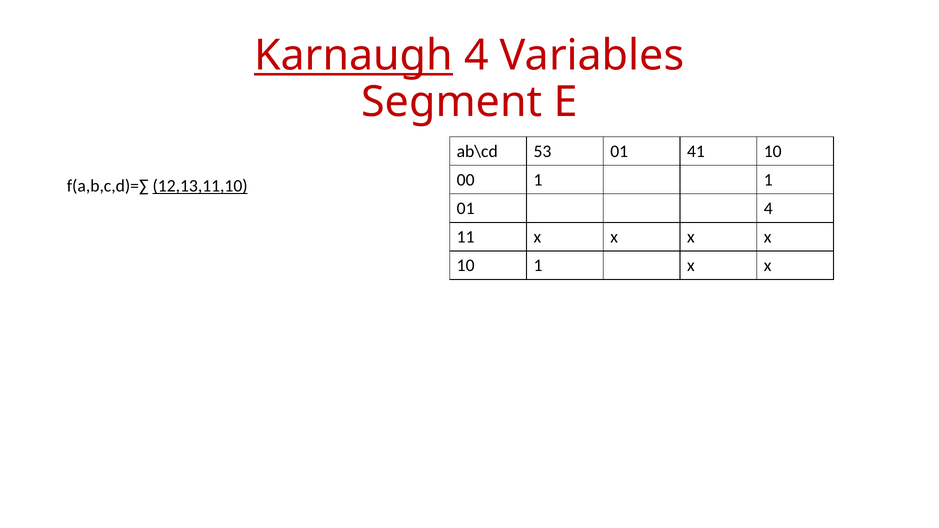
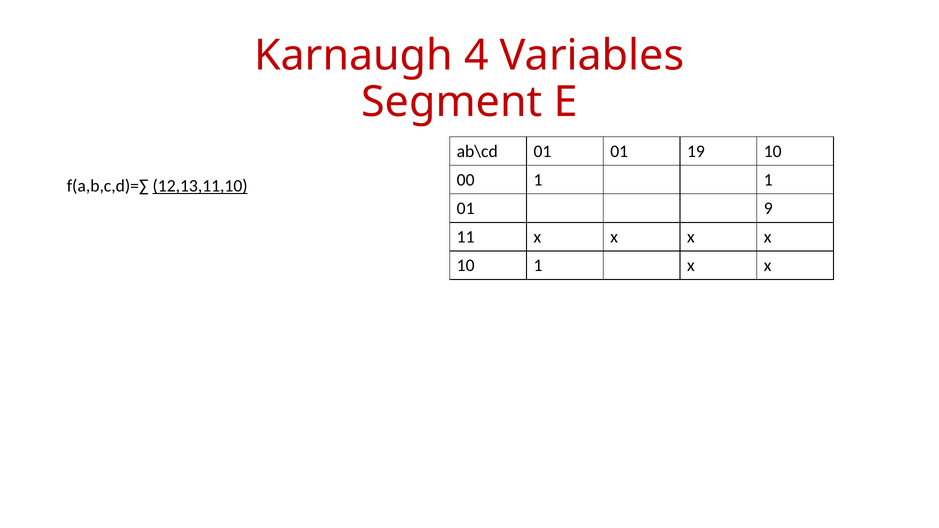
Karnaugh underline: present -> none (353, 56)
ab\cd 53: 53 -> 01 (542, 151)
41: 41 -> 19 (696, 151)
01 4: 4 -> 9 (768, 208)
